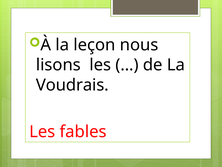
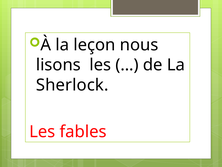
Voudrais: Voudrais -> Sherlock (72, 85)
